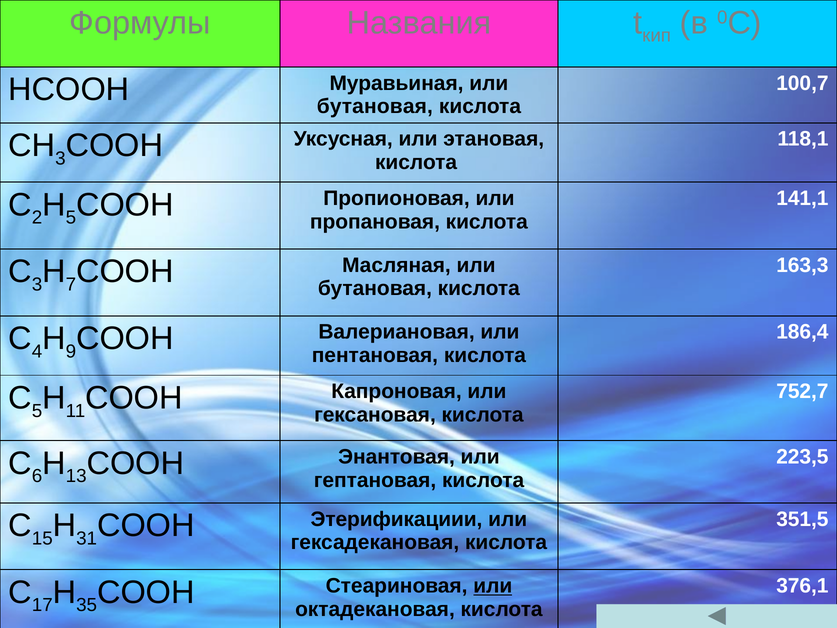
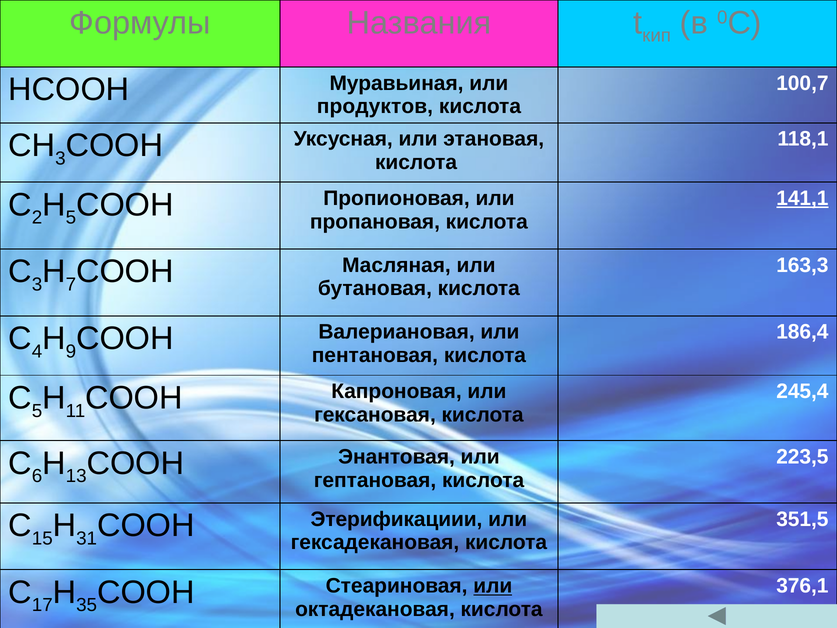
бутановая: бутановая -> продуктов (375, 107)
141,1 underline: none -> present (802, 198)
752,7: 752,7 -> 245,4 (802, 391)
